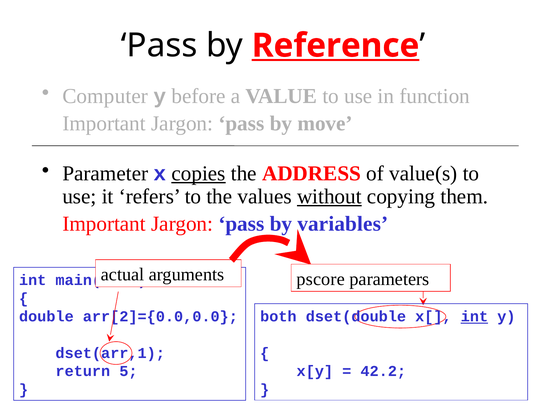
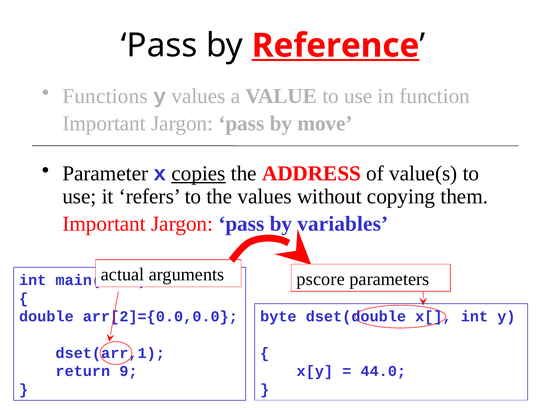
Computer: Computer -> Functions (105, 96)
y before: before -> values (198, 96)
without underline: present -> none (329, 196)
both: both -> byte (278, 316)
int underline: present -> none (474, 316)
5: 5 -> 9 (128, 371)
42.2: 42.2 -> 44.0 (383, 371)
